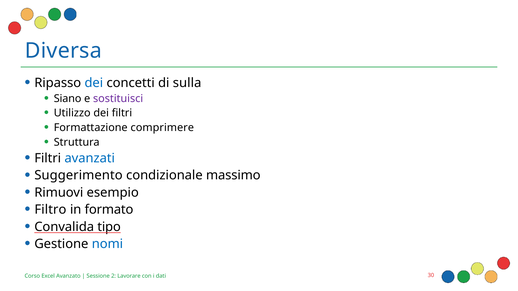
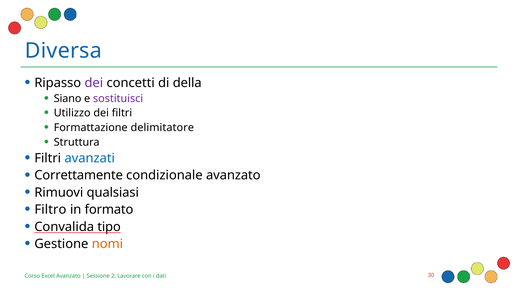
dei colour: blue -> purple (94, 83)
sulla: sulla -> della (187, 83)
comprimere: comprimere -> delimitatore (162, 128)
Suggerimento: Suggerimento -> Correttamente (79, 176)
condizionale massimo: massimo -> avanzato (233, 176)
esempio: esempio -> qualsiasi (113, 193)
nomi colour: blue -> orange (107, 244)
